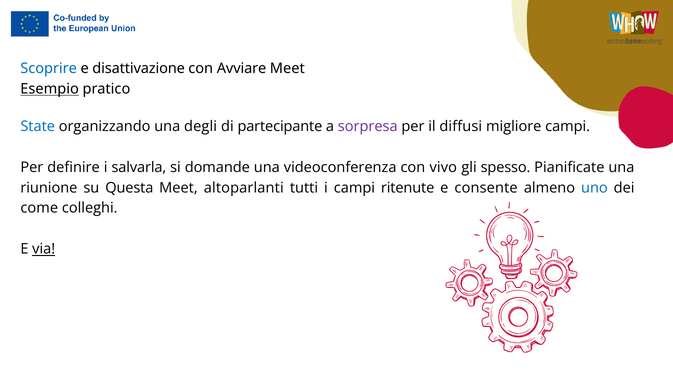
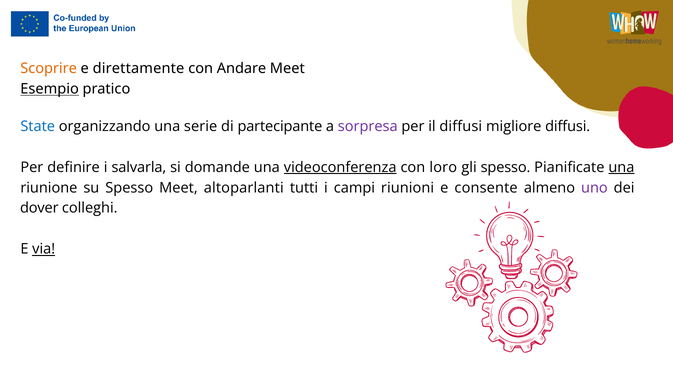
Scoprire colour: blue -> orange (49, 69)
disattivazione: disattivazione -> direttamente (138, 69)
Avviare: Avviare -> Andare (242, 69)
degli: degli -> serie (201, 126)
migliore campi: campi -> diffusi (568, 126)
videoconferenza underline: none -> present (340, 167)
vivo: vivo -> loro (443, 167)
una underline: none -> present (621, 167)
su Questa: Questa -> Spesso (129, 188)
ritenute: ritenute -> riunioni (408, 188)
uno colour: blue -> purple (594, 188)
come: come -> dover (39, 208)
